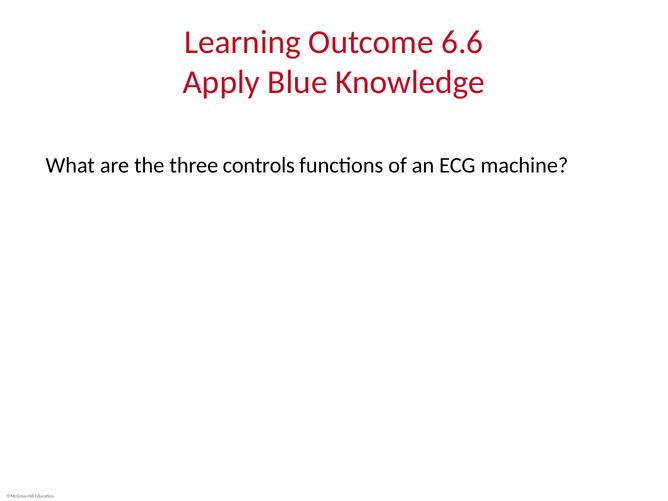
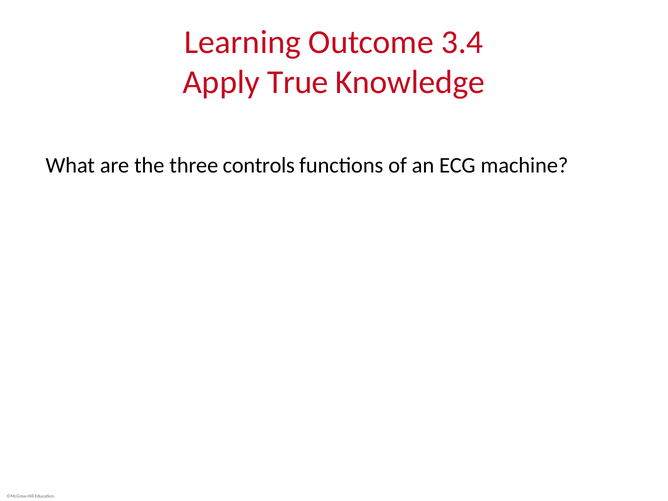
6.6: 6.6 -> 3.4 (462, 42)
Blue: Blue -> True (298, 82)
